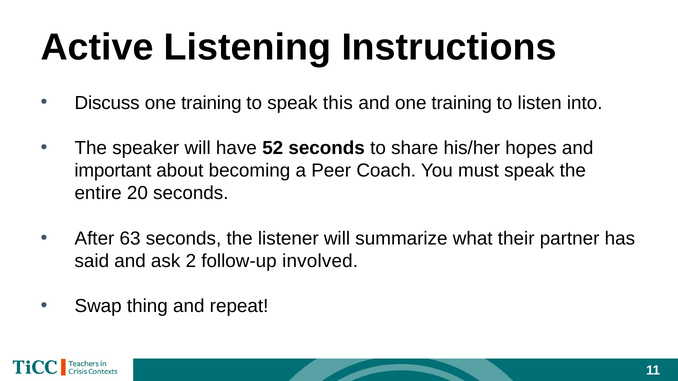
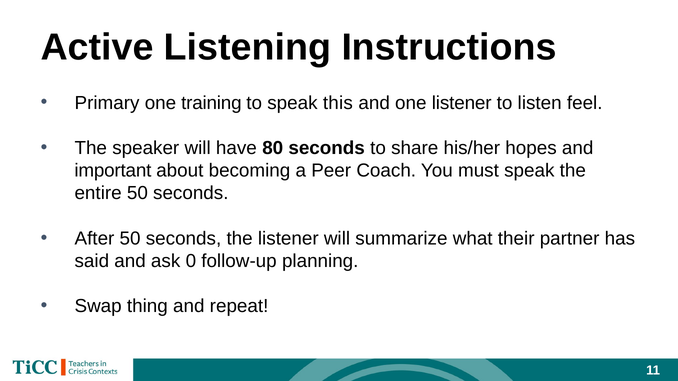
Discuss: Discuss -> Primary (107, 103)
and one training: training -> listener (462, 103)
into: into -> feel (585, 103)
52: 52 -> 80 (273, 148)
entire 20: 20 -> 50 (137, 193)
After 63: 63 -> 50 (130, 239)
2: 2 -> 0 (191, 261)
involved: involved -> planning (320, 261)
